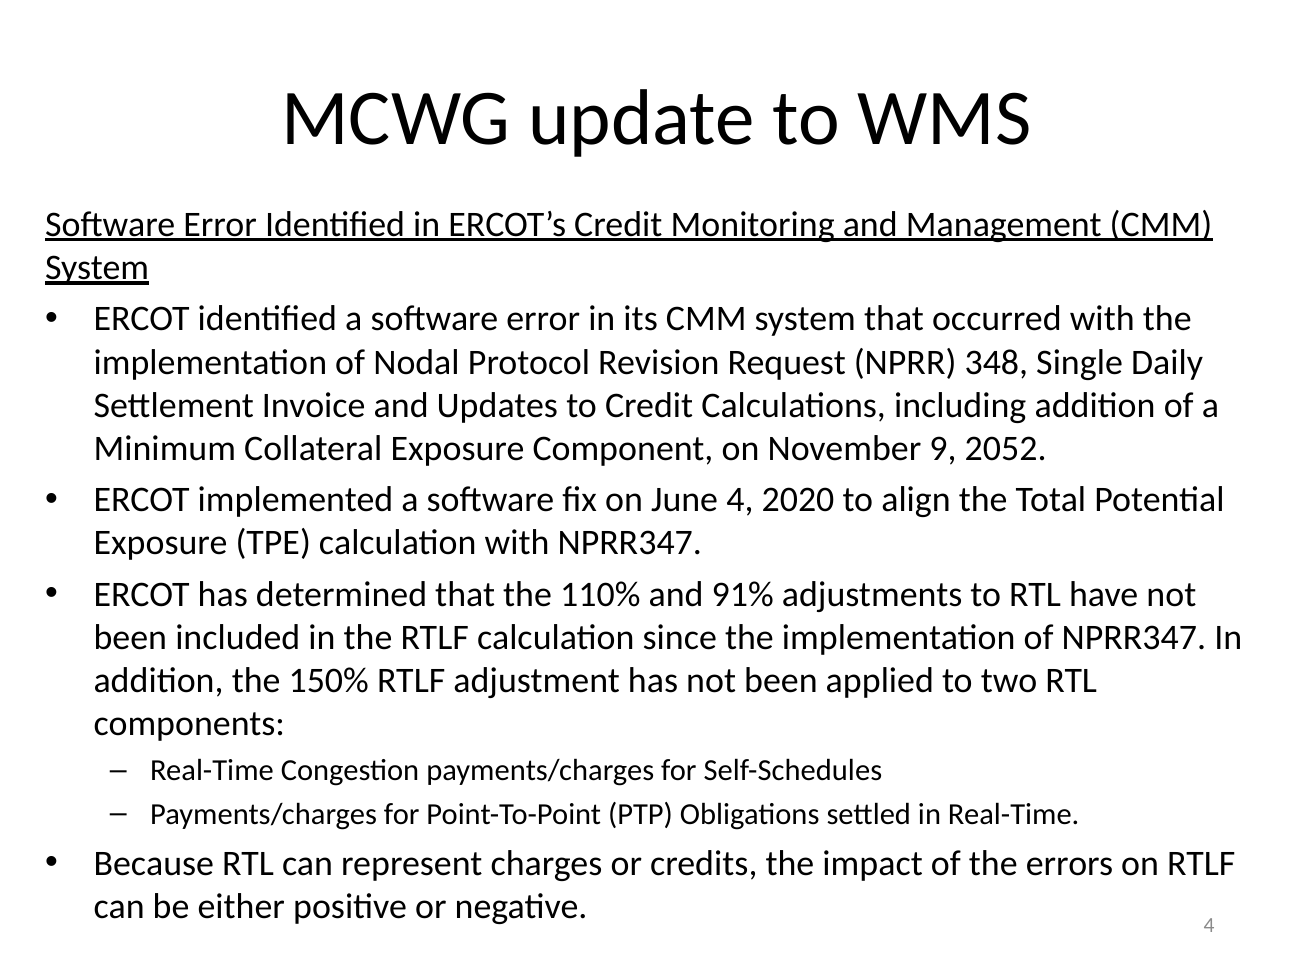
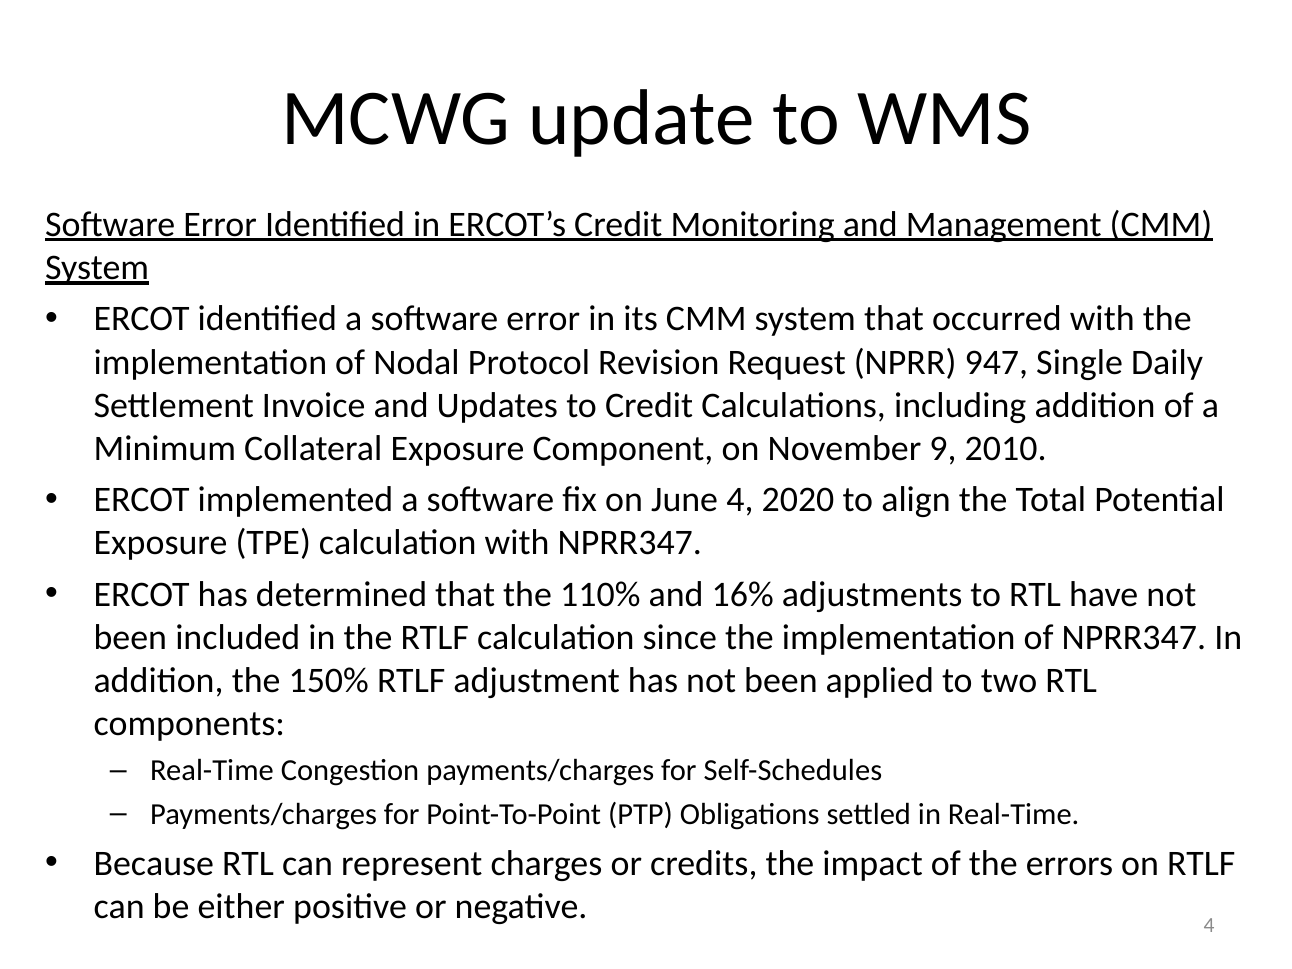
348: 348 -> 947 (996, 362)
2052: 2052 -> 2010 (1006, 448)
91%: 91% -> 16% (743, 595)
